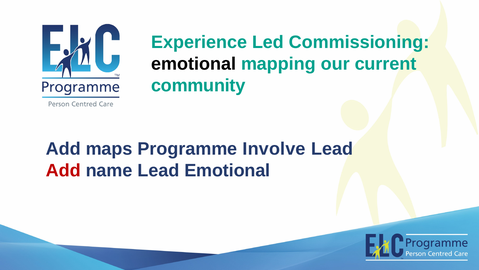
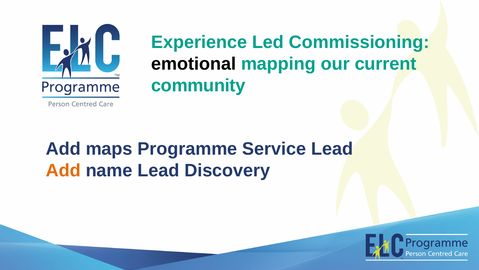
Involve: Involve -> Service (274, 149)
Add colour: red -> orange (63, 170)
Lead Emotional: Emotional -> Discovery (227, 170)
